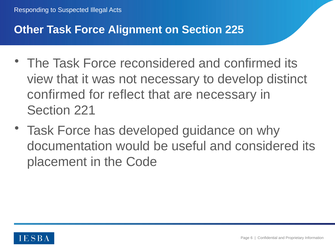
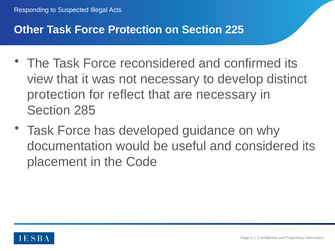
Force Alignment: Alignment -> Protection (135, 30)
confirmed: confirmed -> protection (56, 95)
221: 221 -> 285 (85, 110)
